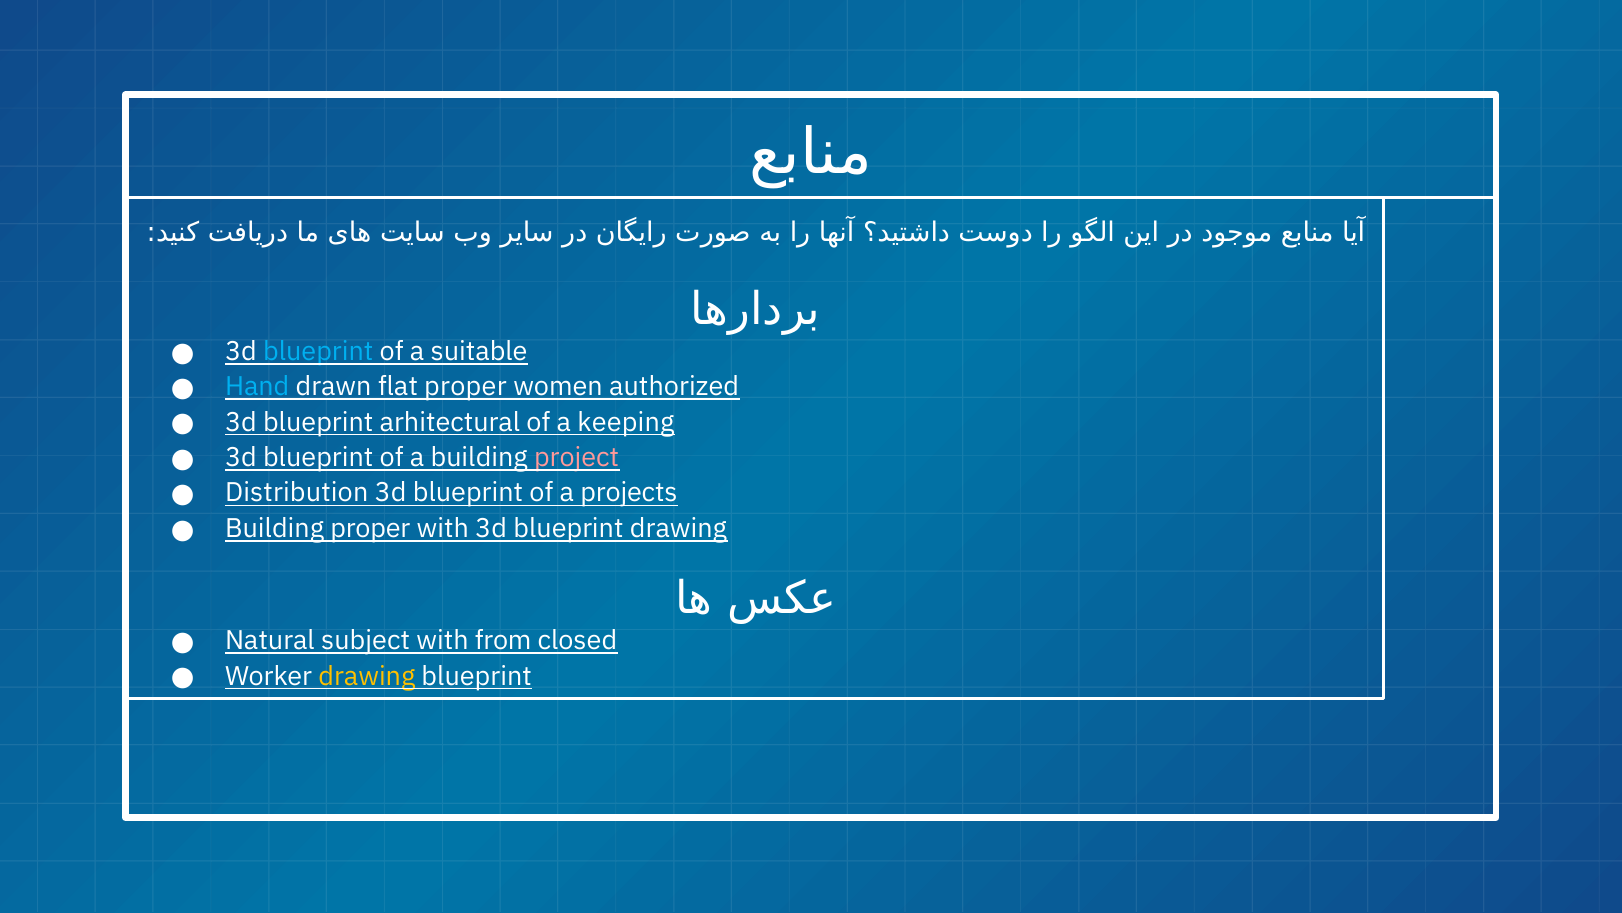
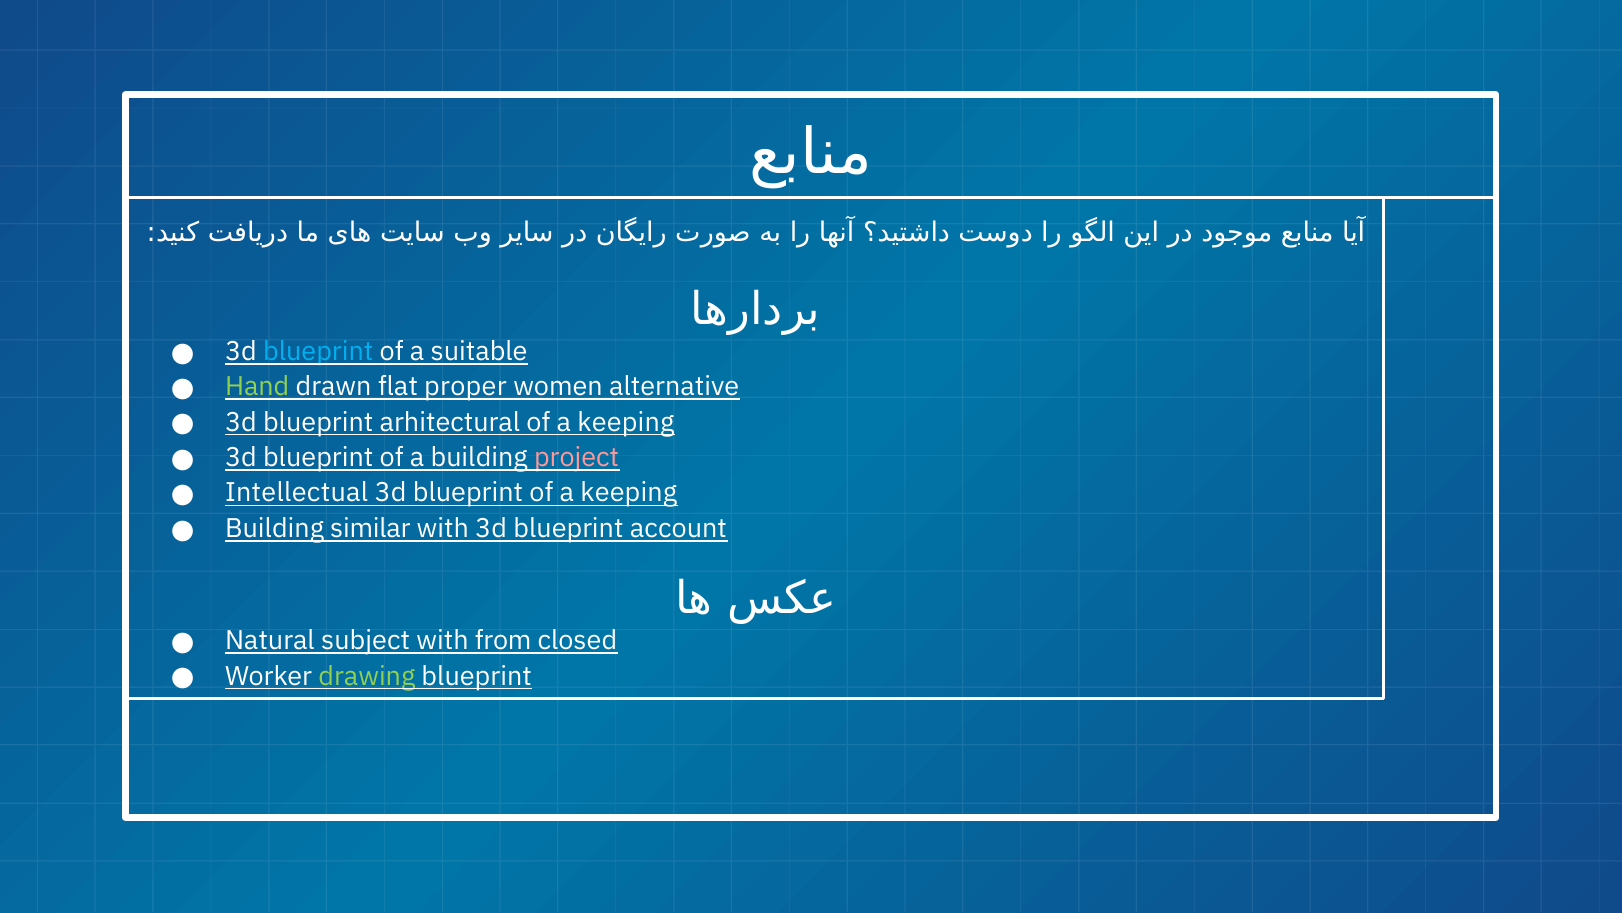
Hand colour: light blue -> light green (257, 386)
authorized: authorized -> alternative (674, 386)
Distribution: Distribution -> Intellectual (297, 493)
blueprint of a projects: projects -> keeping (629, 493)
Building proper: proper -> similar (370, 528)
blueprint drawing: drawing -> account (678, 528)
drawing colour: yellow -> light green (367, 676)
